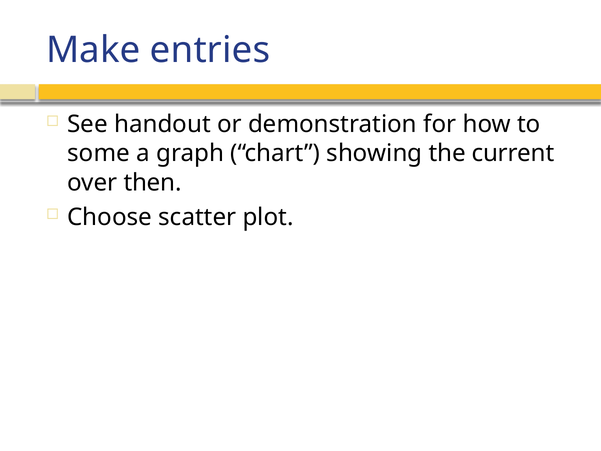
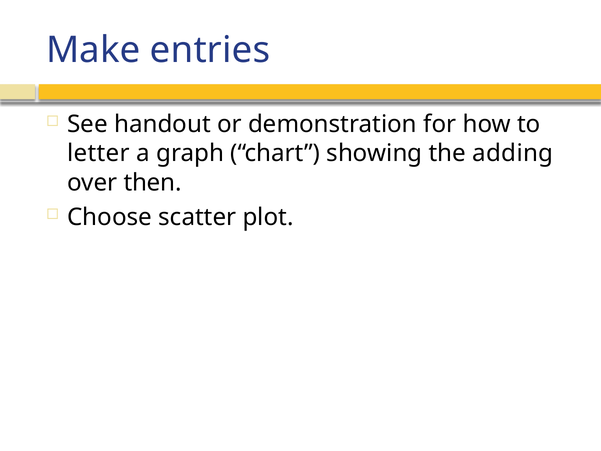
some: some -> letter (98, 153)
current: current -> adding (513, 153)
